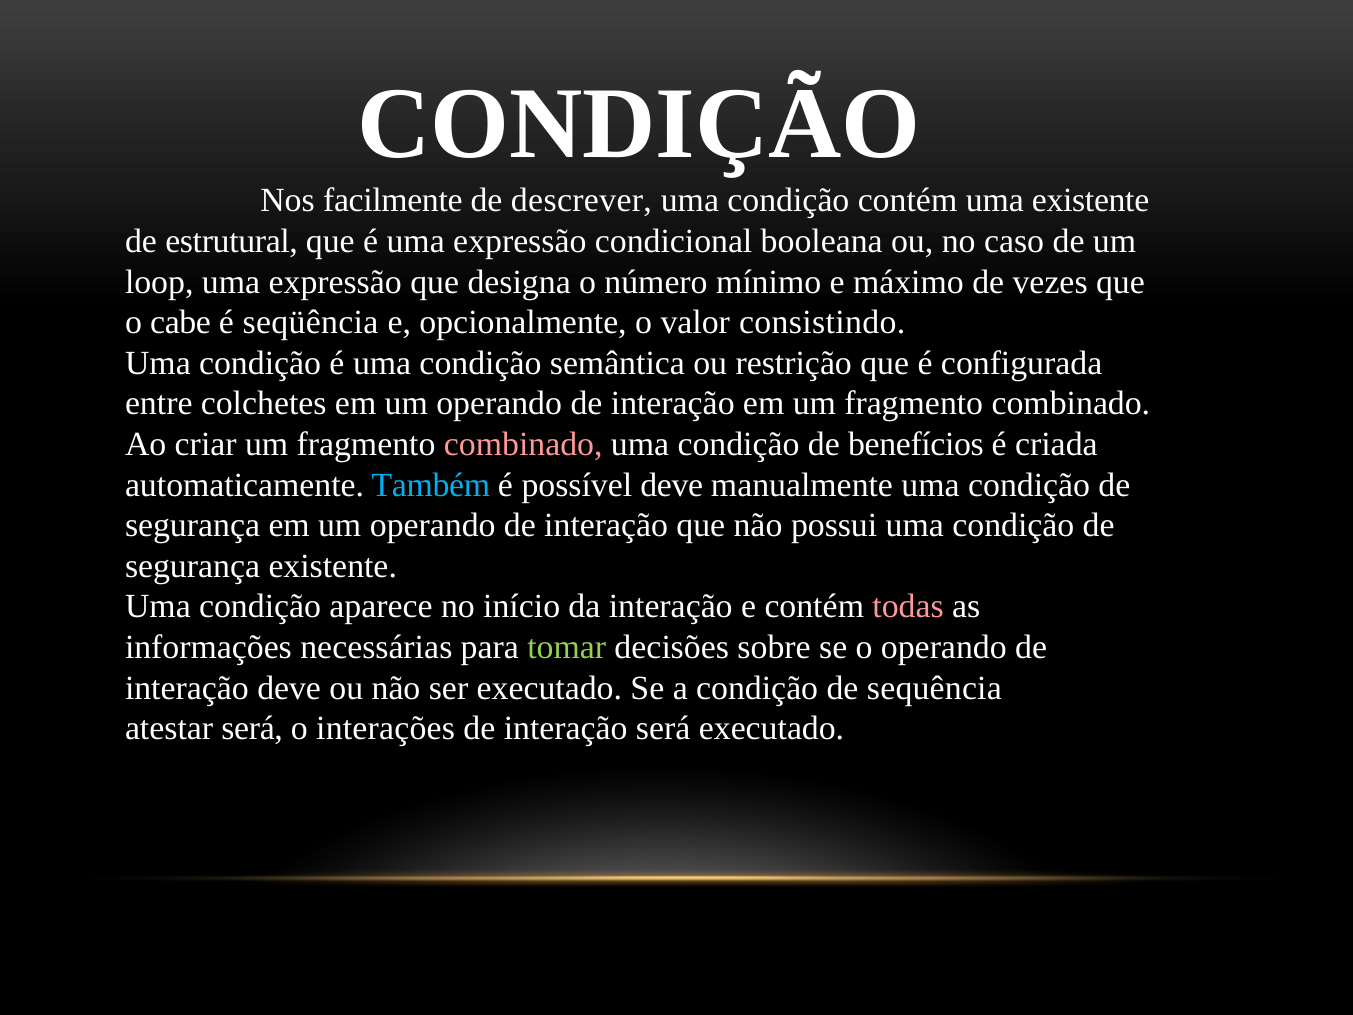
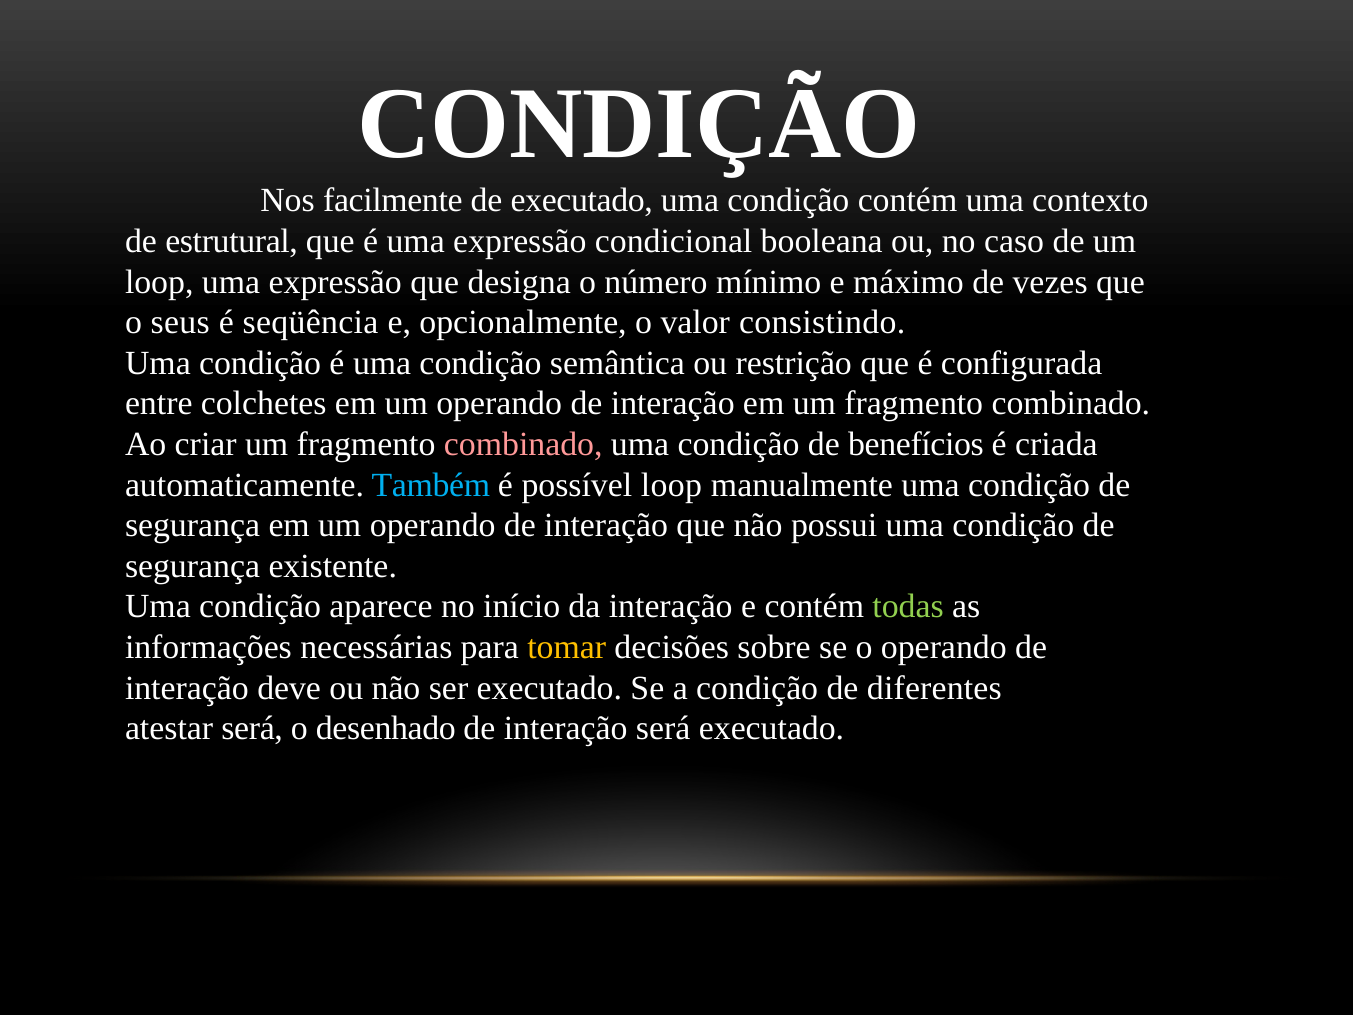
de descrever: descrever -> executado (582, 201)
uma existente: existente -> contexto (1090, 201)
cabe: cabe -> seus (180, 323)
possível deve: deve -> loop (671, 485)
todas colour: pink -> light green (908, 607)
tomar colour: light green -> yellow (567, 647)
sequência: sequência -> diferentes (934, 688)
interações: interações -> desenhado (386, 728)
